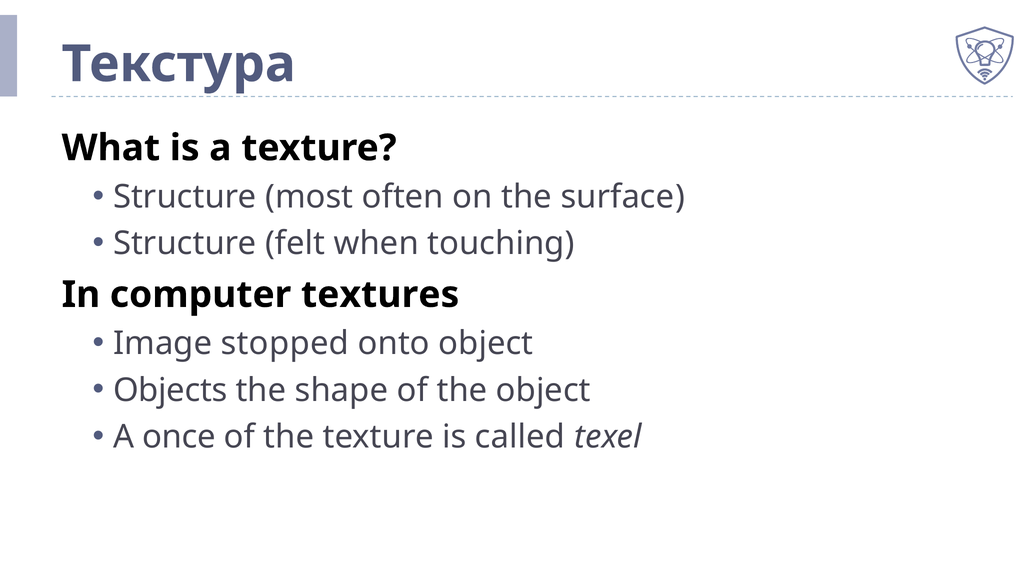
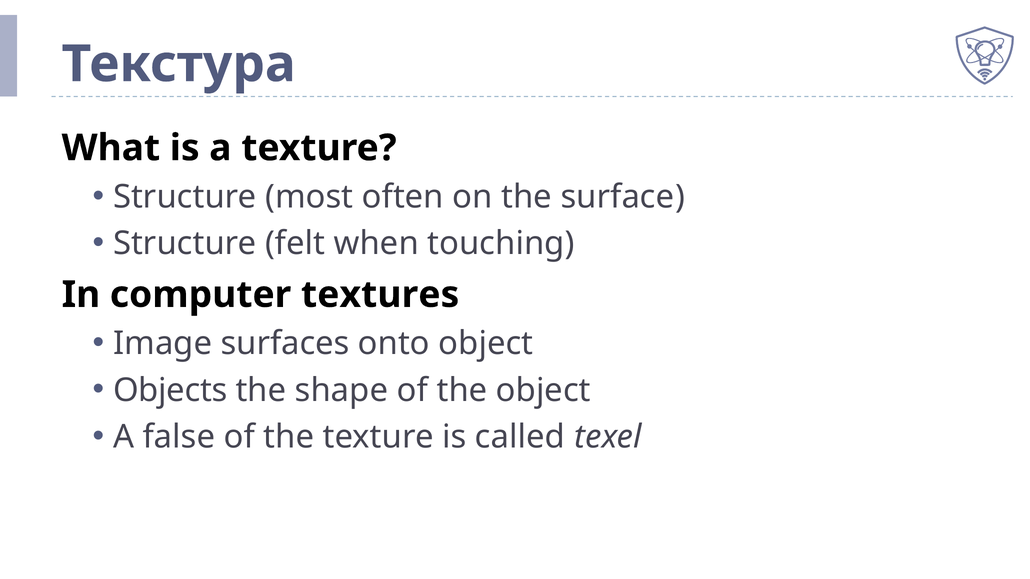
stopped: stopped -> surfaces (285, 344)
once: once -> false (179, 437)
